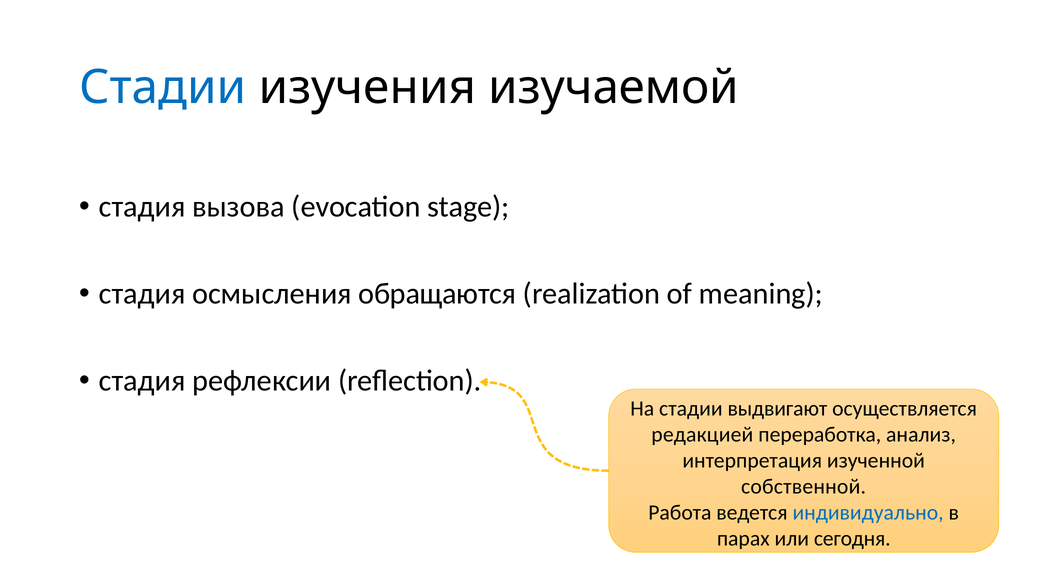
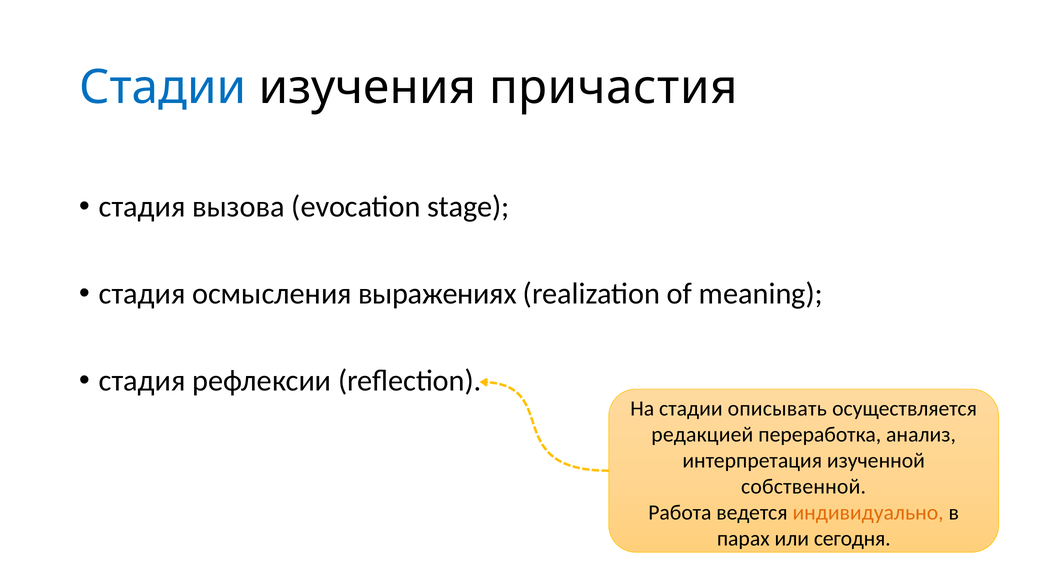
изучаемой: изучаемой -> причастия (613, 87)
обращаются: обращаются -> выражениях (437, 294)
выдвигают: выдвигают -> описывать (777, 408)
индивидуально colour: blue -> orange (868, 512)
